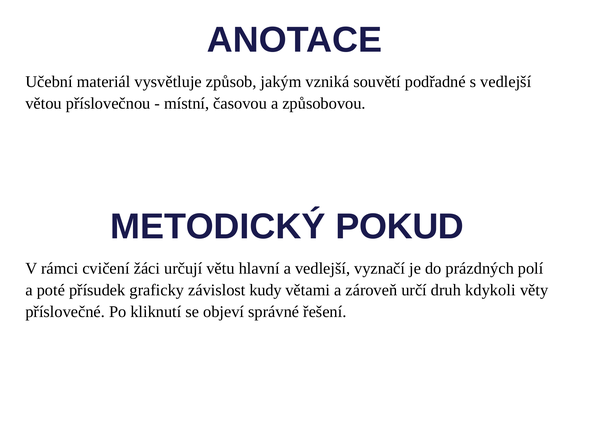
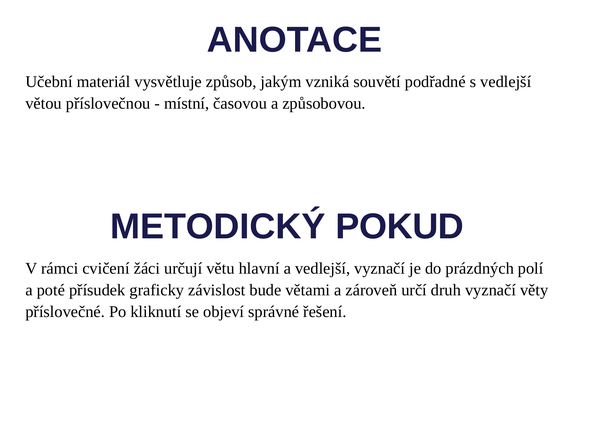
kudy: kudy -> bude (265, 290)
druh kdykoli: kdykoli -> vyznačí (490, 290)
